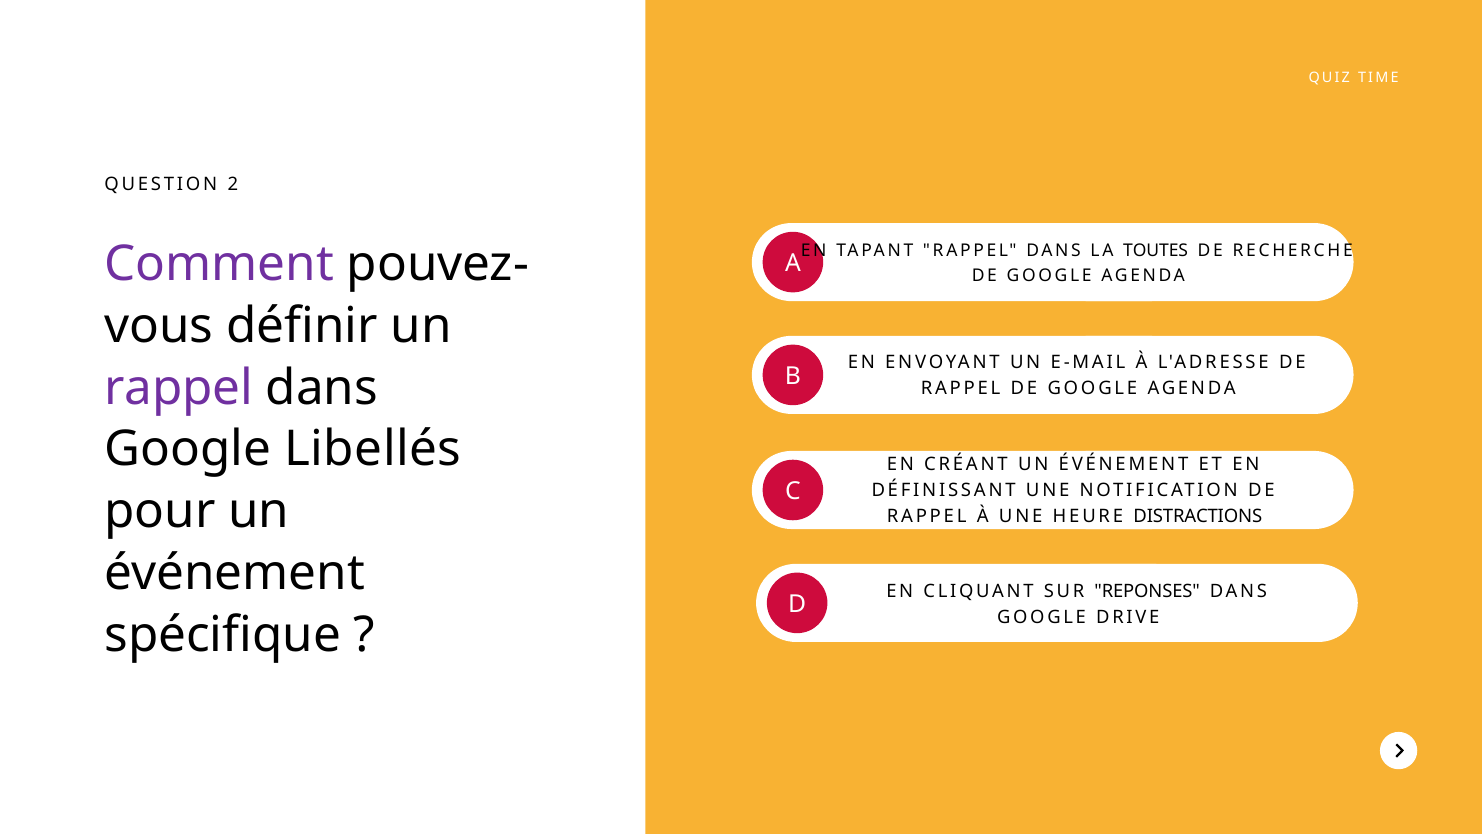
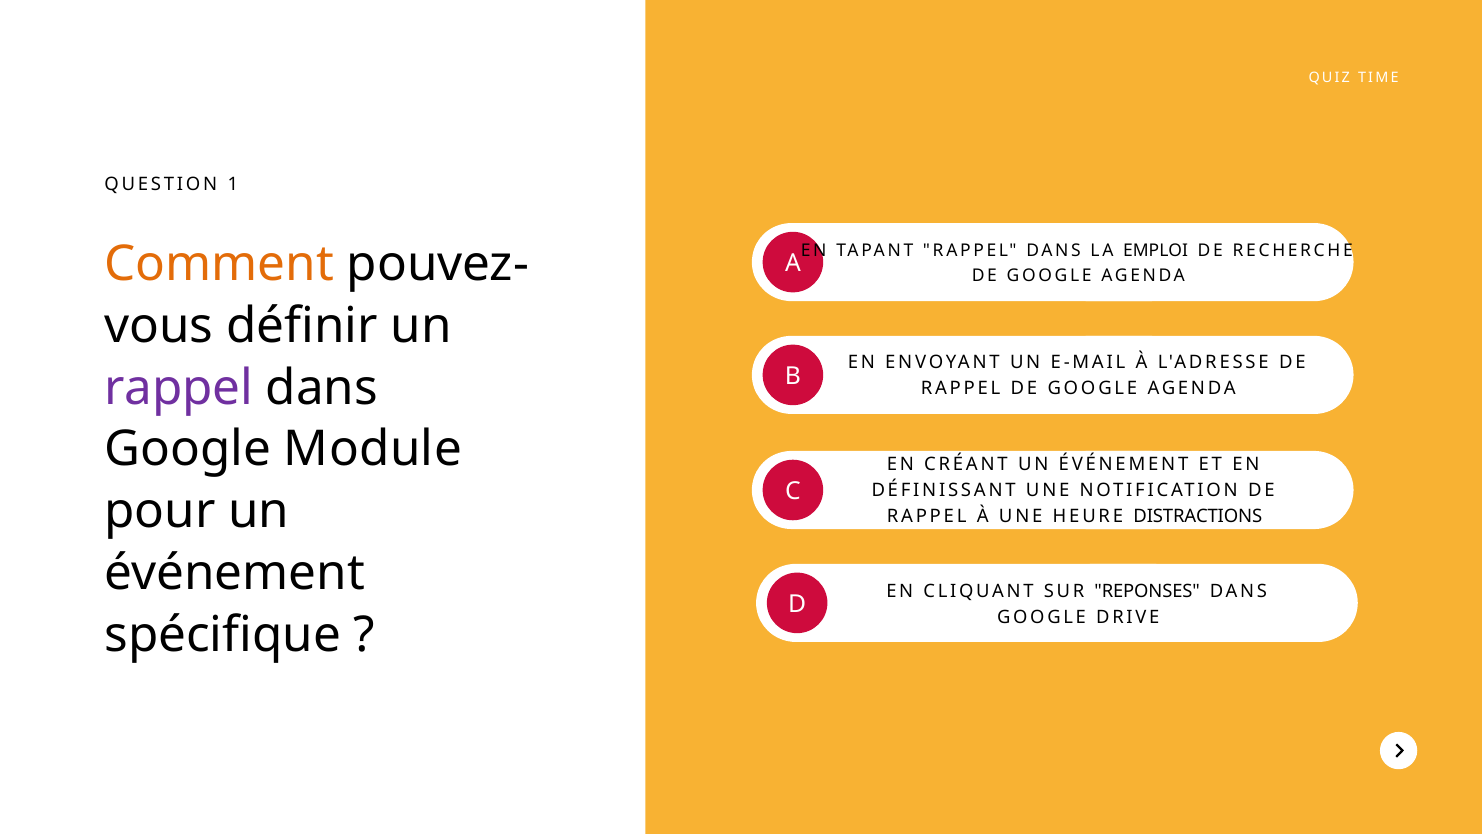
2: 2 -> 1 (233, 184)
TOUTES: TOUTES -> EMPLOI (1156, 251)
Comment colour: purple -> orange (219, 264)
Libellés: Libellés -> Module (373, 449)
